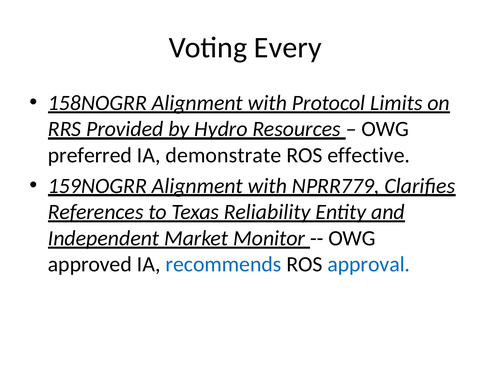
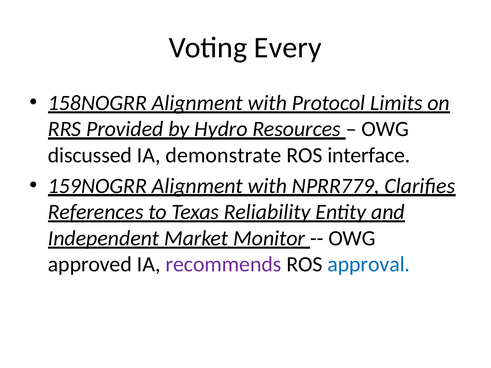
preferred: preferred -> discussed (90, 155)
effective: effective -> interface (369, 155)
recommends colour: blue -> purple (224, 265)
